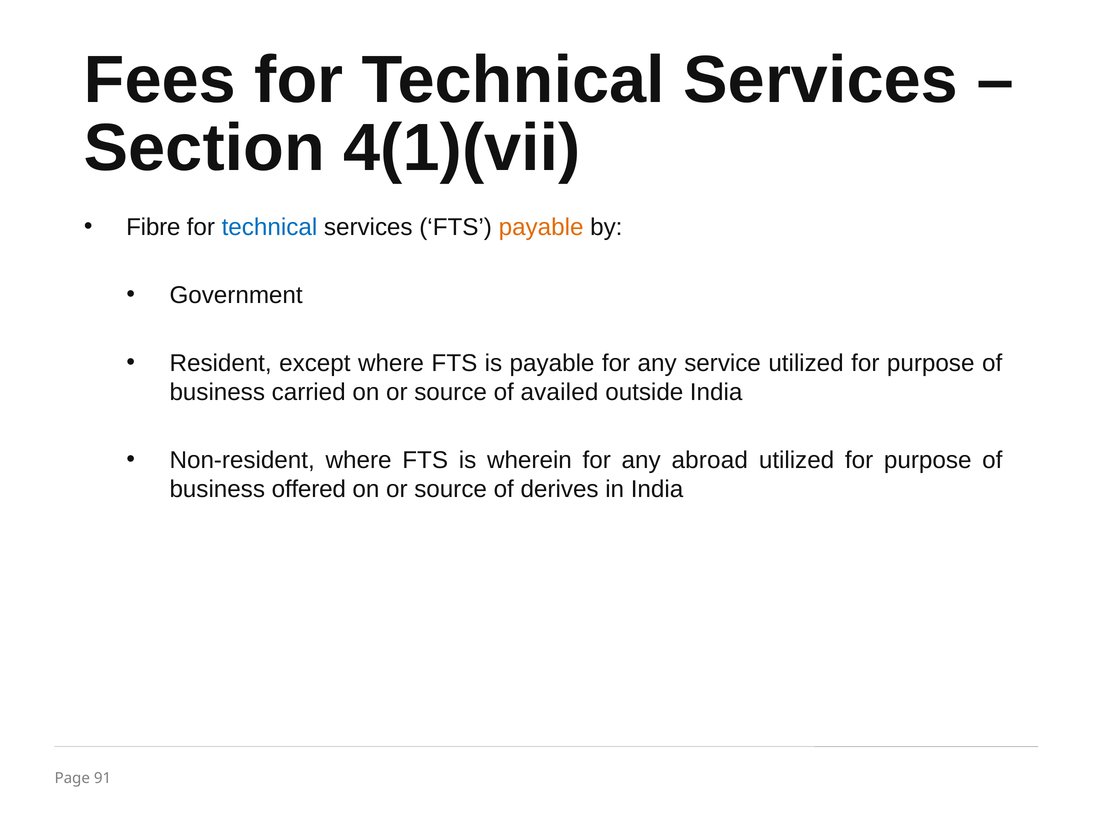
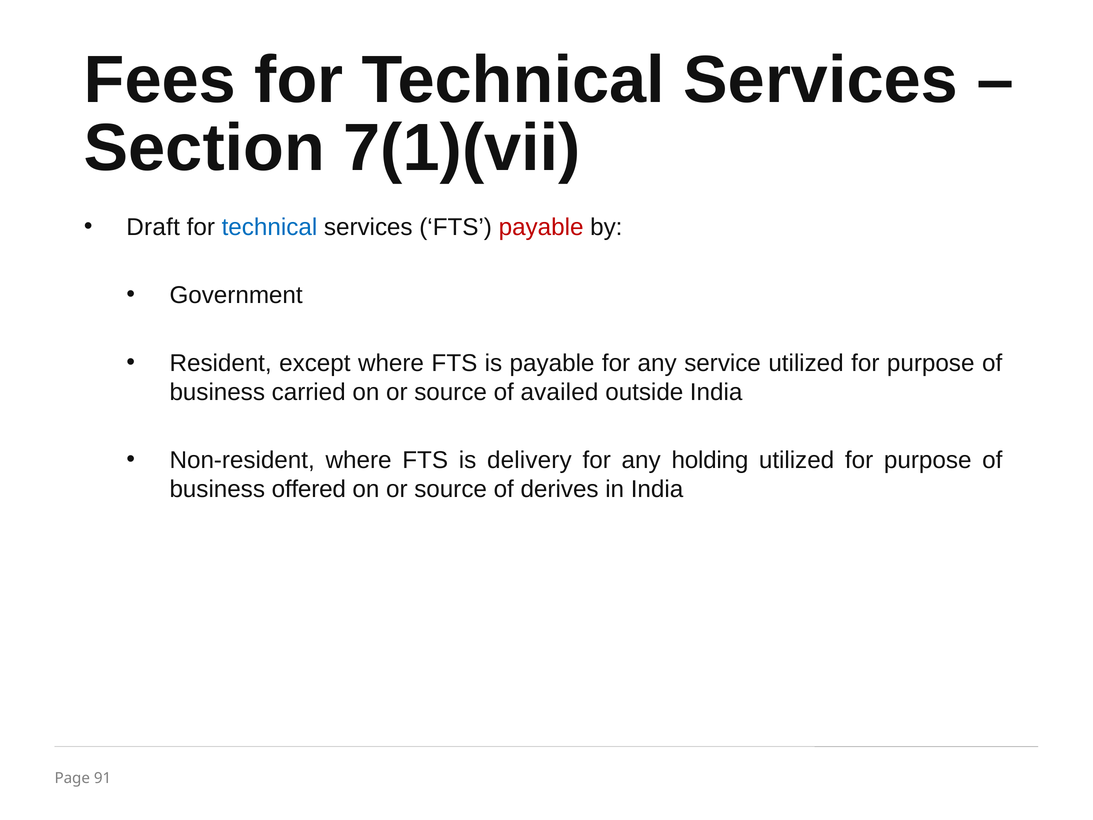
4(1)(vii: 4(1)(vii -> 7(1)(vii (462, 148)
Fibre: Fibre -> Draft (153, 227)
payable colour: orange -> red (541, 227)
wherein: wherein -> delivery (529, 460)
abroad: abroad -> holding (710, 460)
